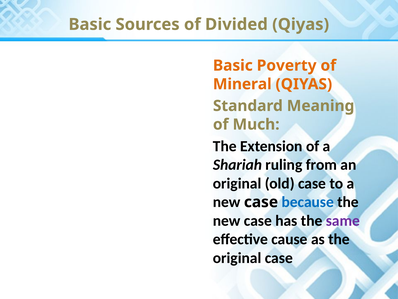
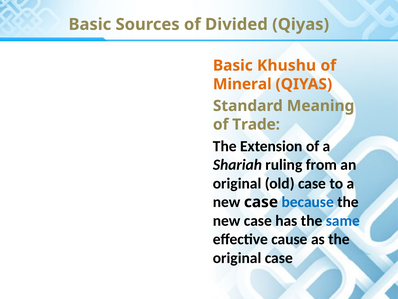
Poverty: Poverty -> Khushu (287, 65)
Much: Much -> Trade (256, 124)
same colour: purple -> blue (343, 220)
